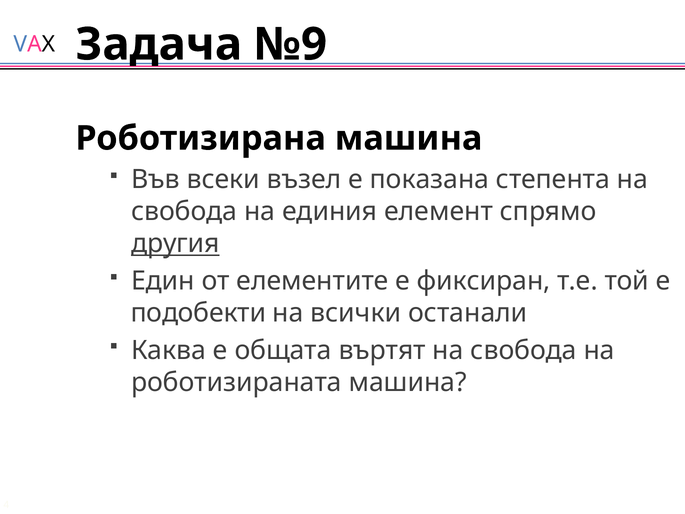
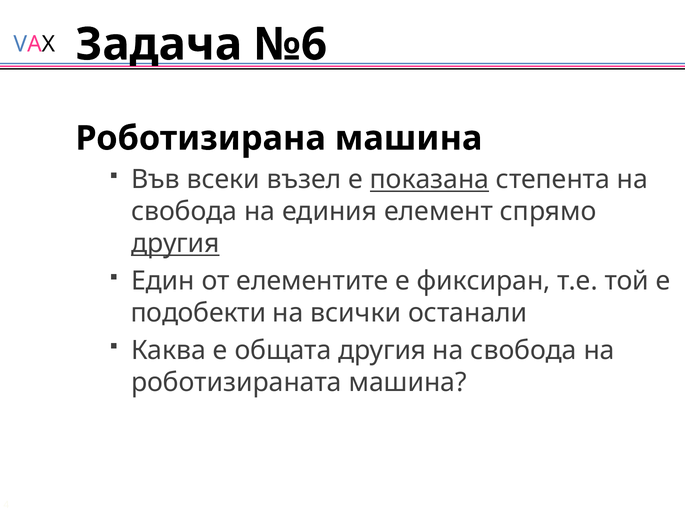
№9: №9 -> №6 (291, 44)
показана underline: none -> present (429, 180)
общата въртят: въртят -> другия (382, 350)
